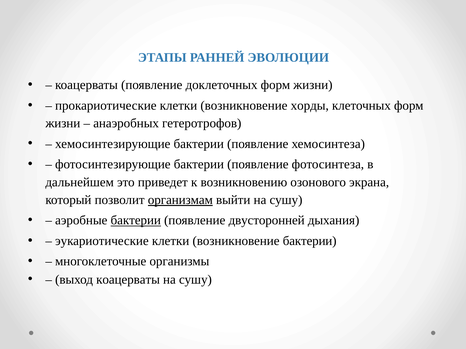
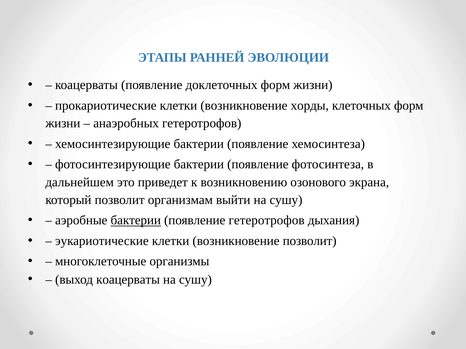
организмам underline: present -> none (180, 200)
появление двусторонней: двусторонней -> гетеротрофов (267, 221)
возникновение бактерии: бактерии -> позволит (310, 241)
